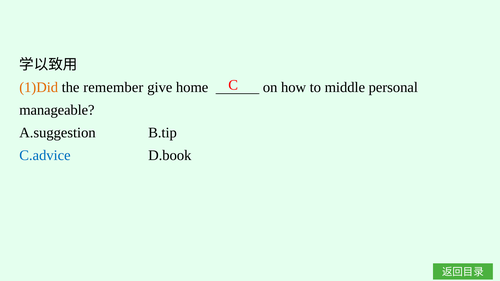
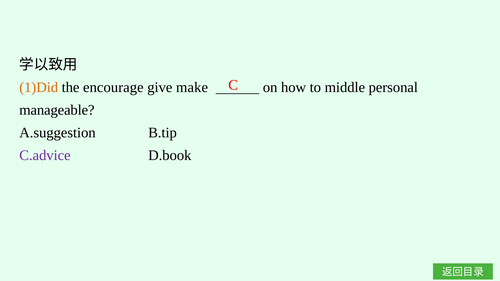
remember: remember -> encourage (113, 87)
home: home -> make (192, 87)
C.advice colour: blue -> purple (45, 156)
